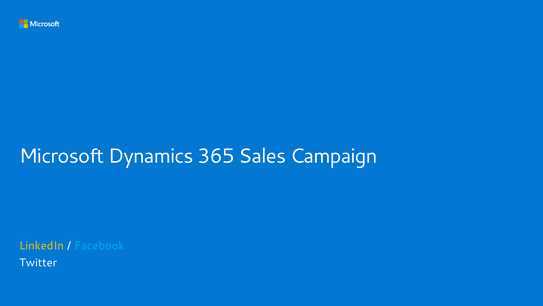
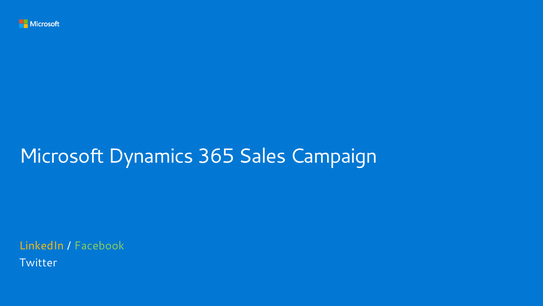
Facebook colour: light blue -> light green (99, 245)
